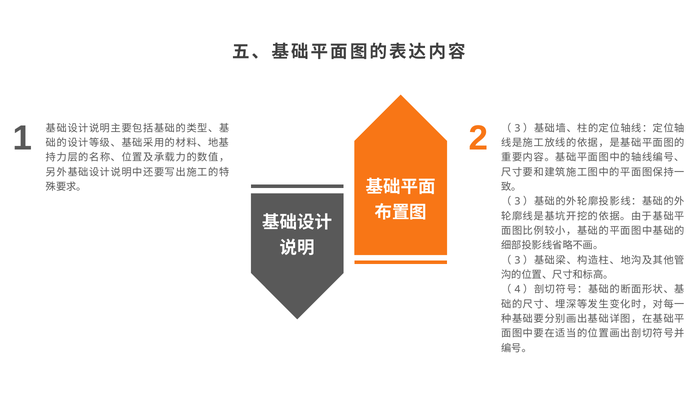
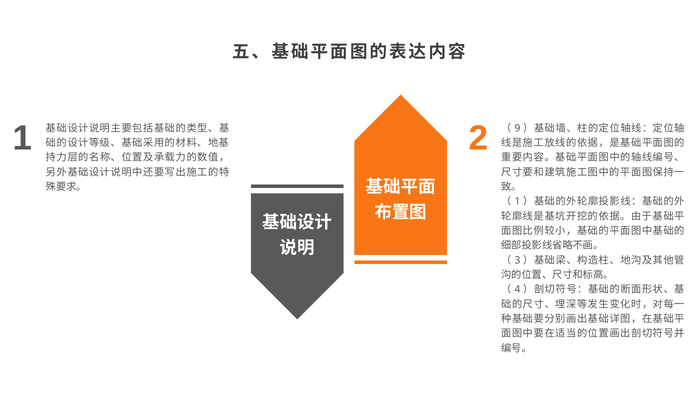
3: 3 -> 9 (517, 128)
3: 3 -> 1 (517, 201)
